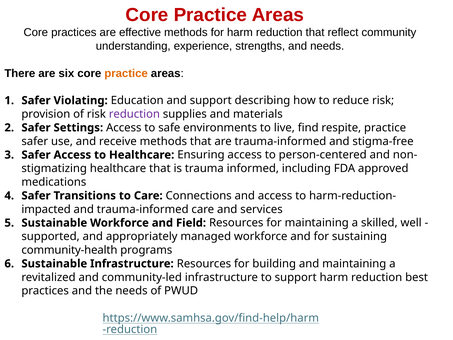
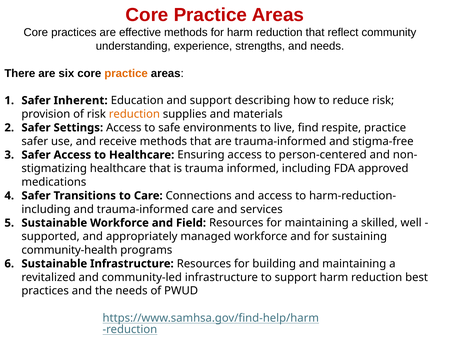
Violating: Violating -> Inherent (81, 100)
reduction colour: purple -> orange (134, 114)
impacted: impacted -> including (46, 209)
